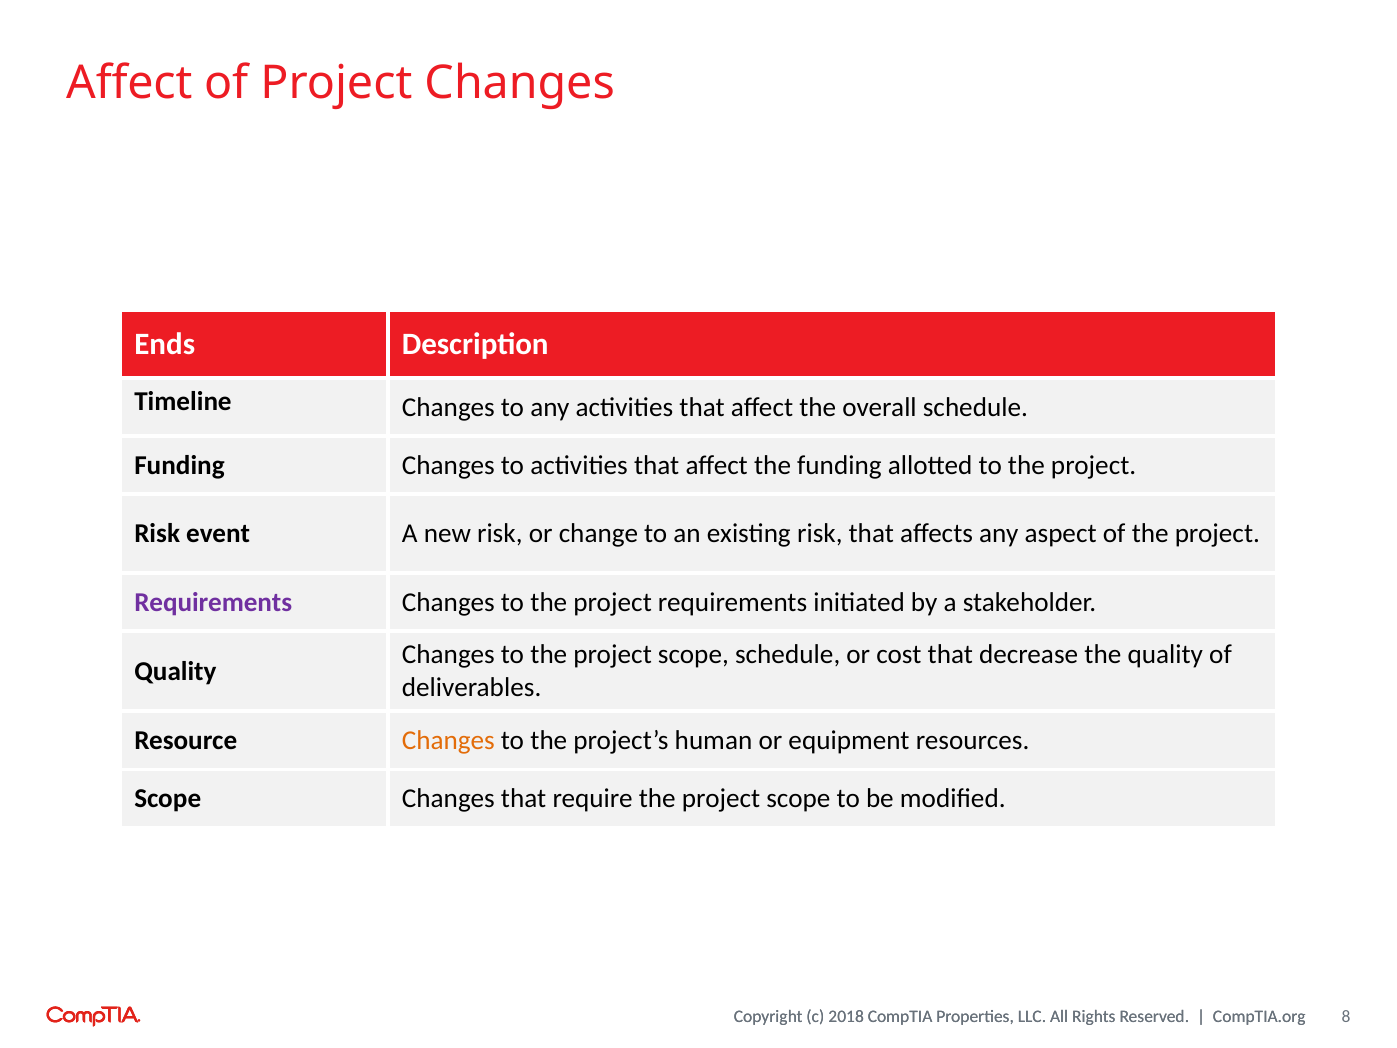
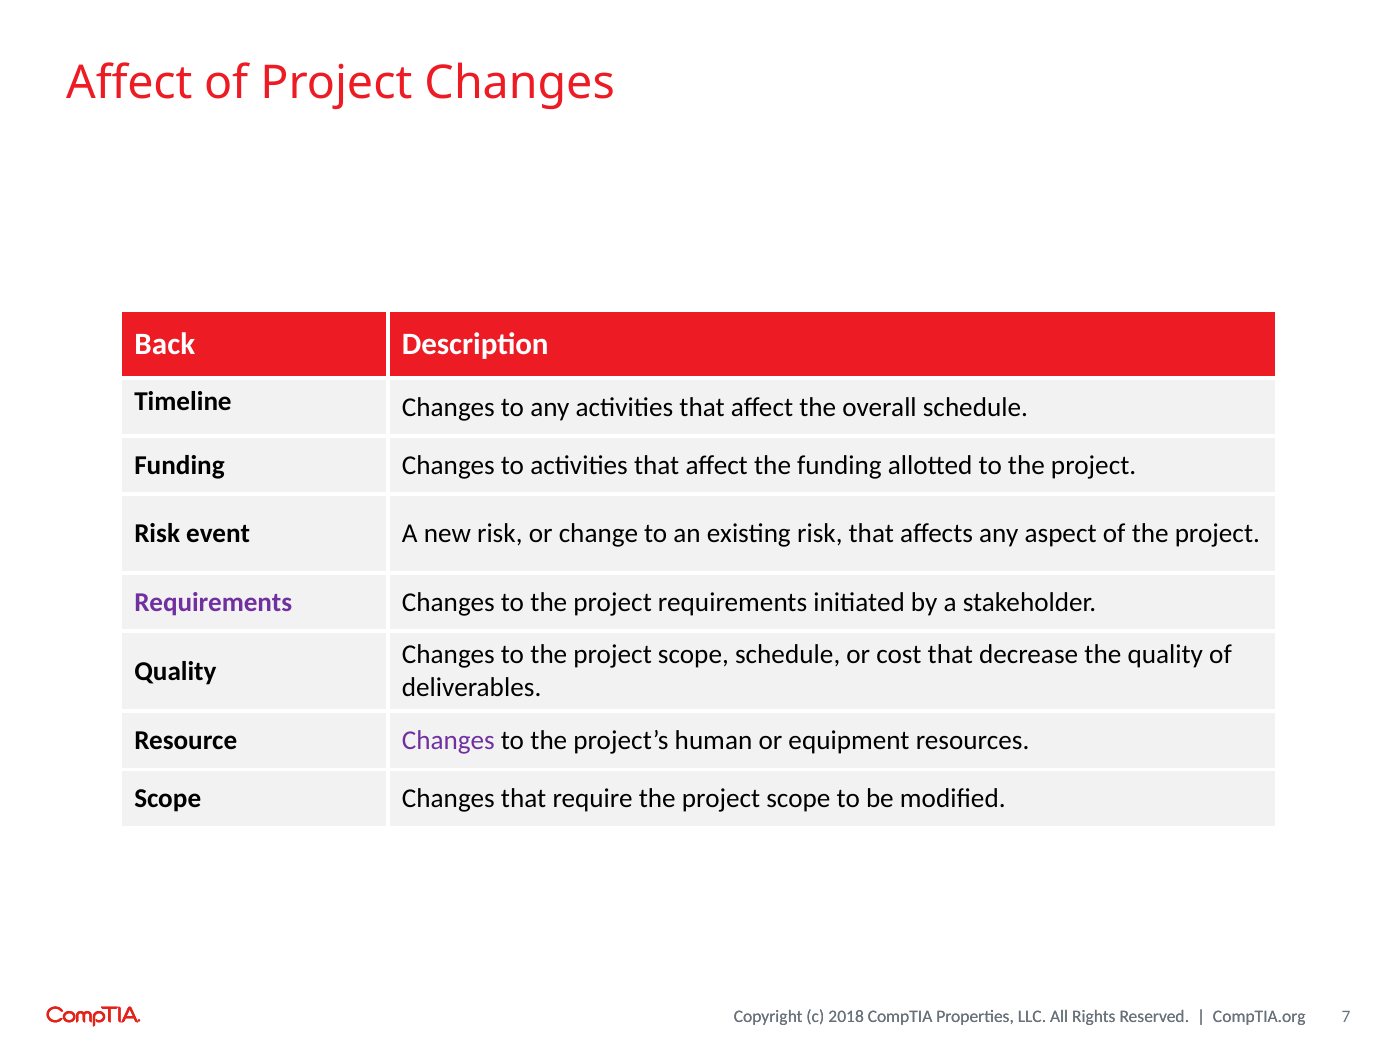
Ends: Ends -> Back (165, 344)
Changes colour: orange -> purple (448, 740)
8: 8 -> 7 (1346, 1016)
